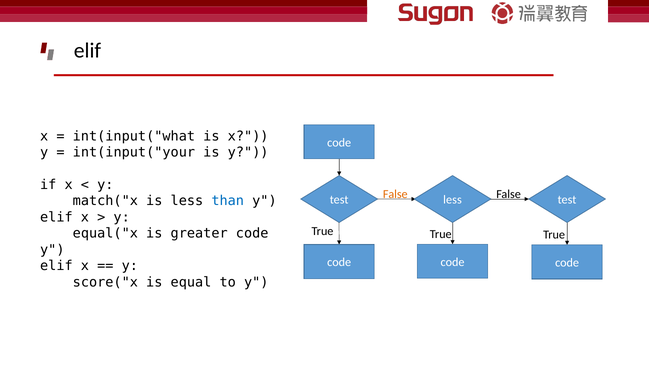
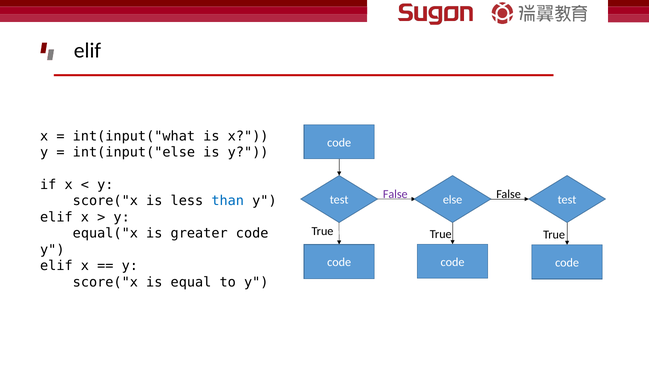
int(input("your: int(input("your -> int(input("else (134, 152)
False colour: orange -> purple (395, 194)
less: less -> else (453, 200)
match("x: match("x -> score("x (105, 201)
